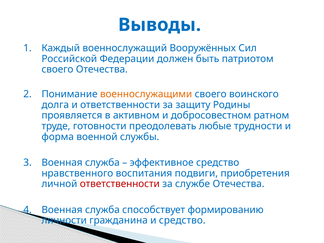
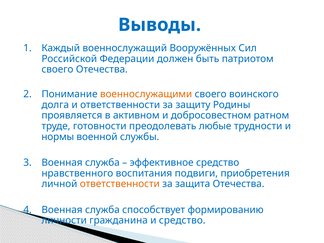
форма: форма -> нормы (58, 137)
ответственности colour: red -> orange (120, 184)
службе: службе -> защита (193, 184)
